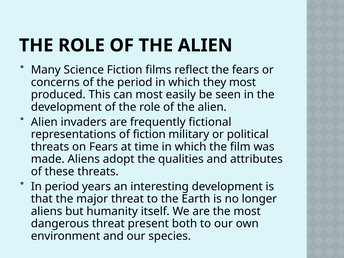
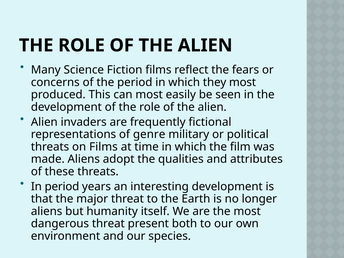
of fiction: fiction -> genre (149, 134)
on Fears: Fears -> Films (103, 147)
